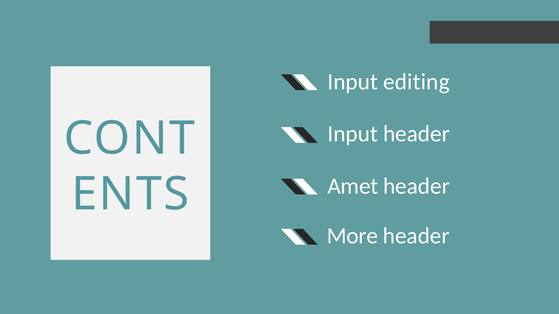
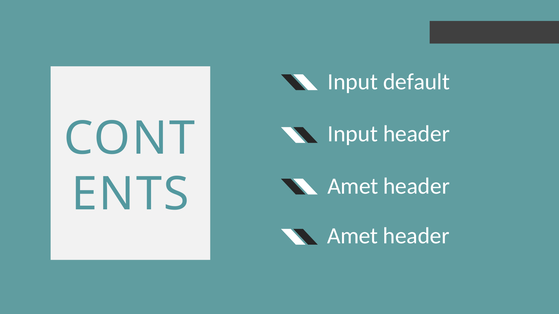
editing: editing -> default (417, 82)
More: More -> Amet (353, 236)
